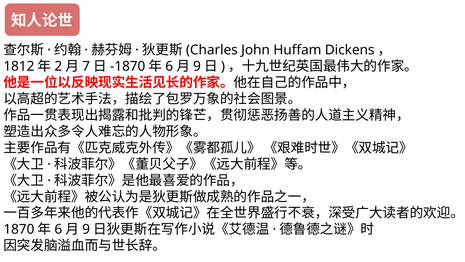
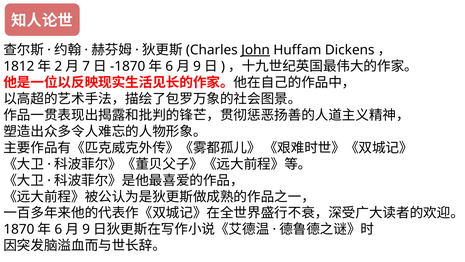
John underline: none -> present (256, 50)
